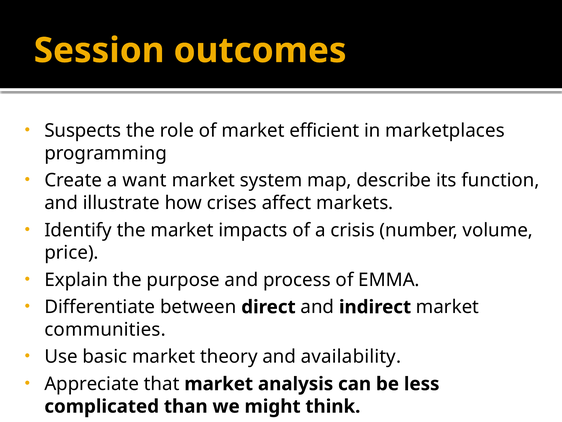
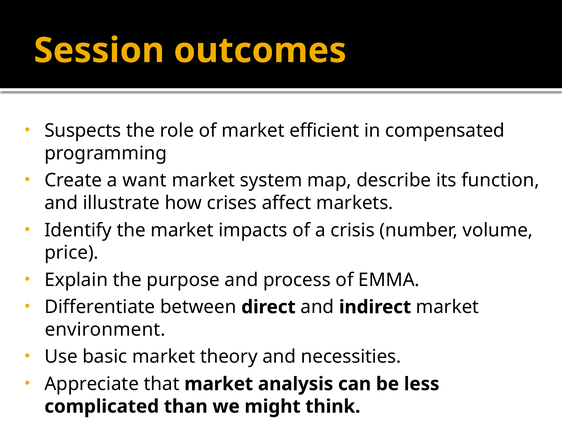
marketplaces: marketplaces -> compensated (445, 131)
communities: communities -> environment (105, 329)
availability: availability -> necessities (351, 356)
